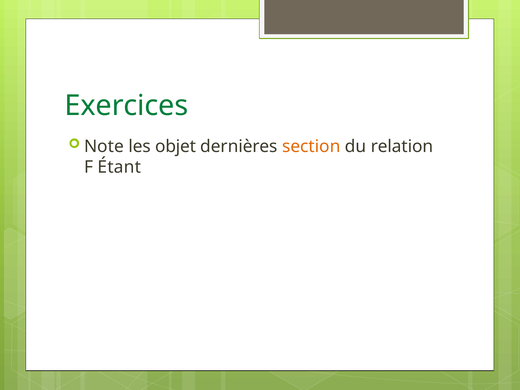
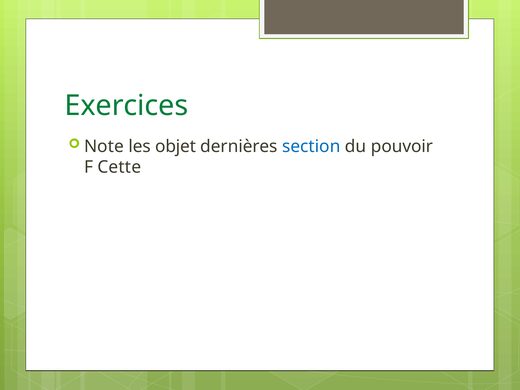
section colour: orange -> blue (311, 146)
relation: relation -> pouvoir (402, 146)
Étant: Étant -> Cette (119, 167)
